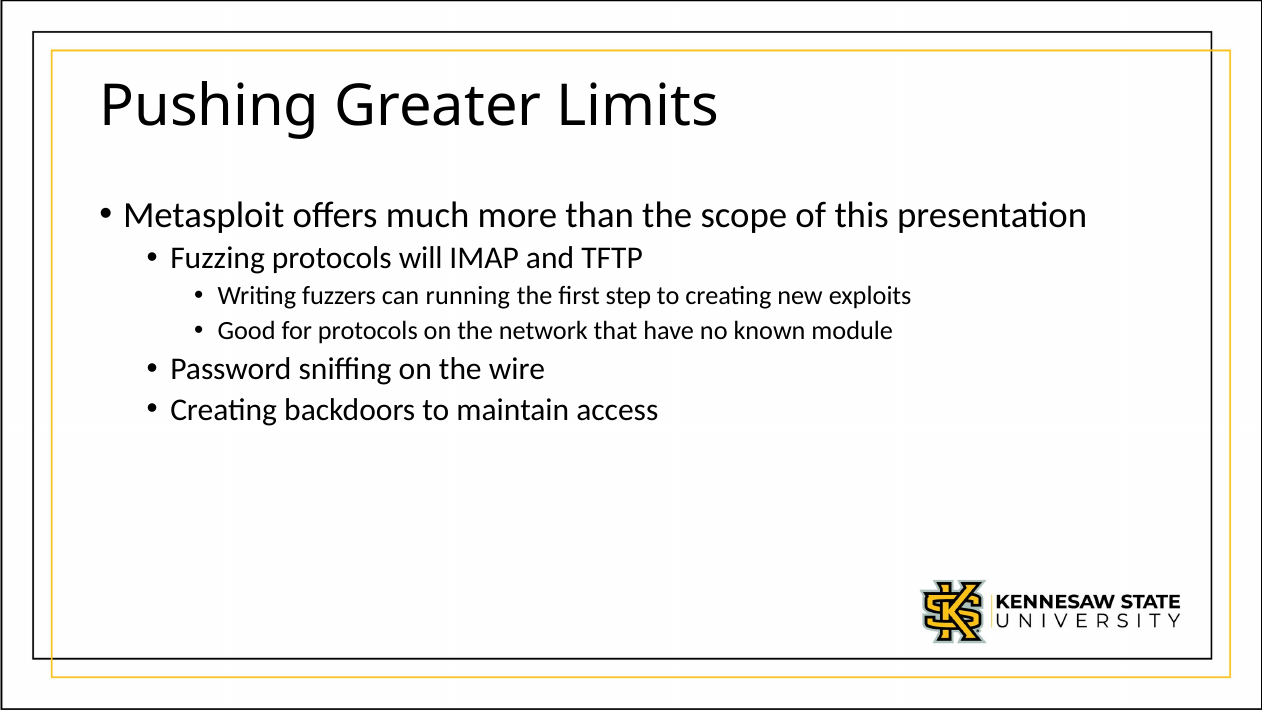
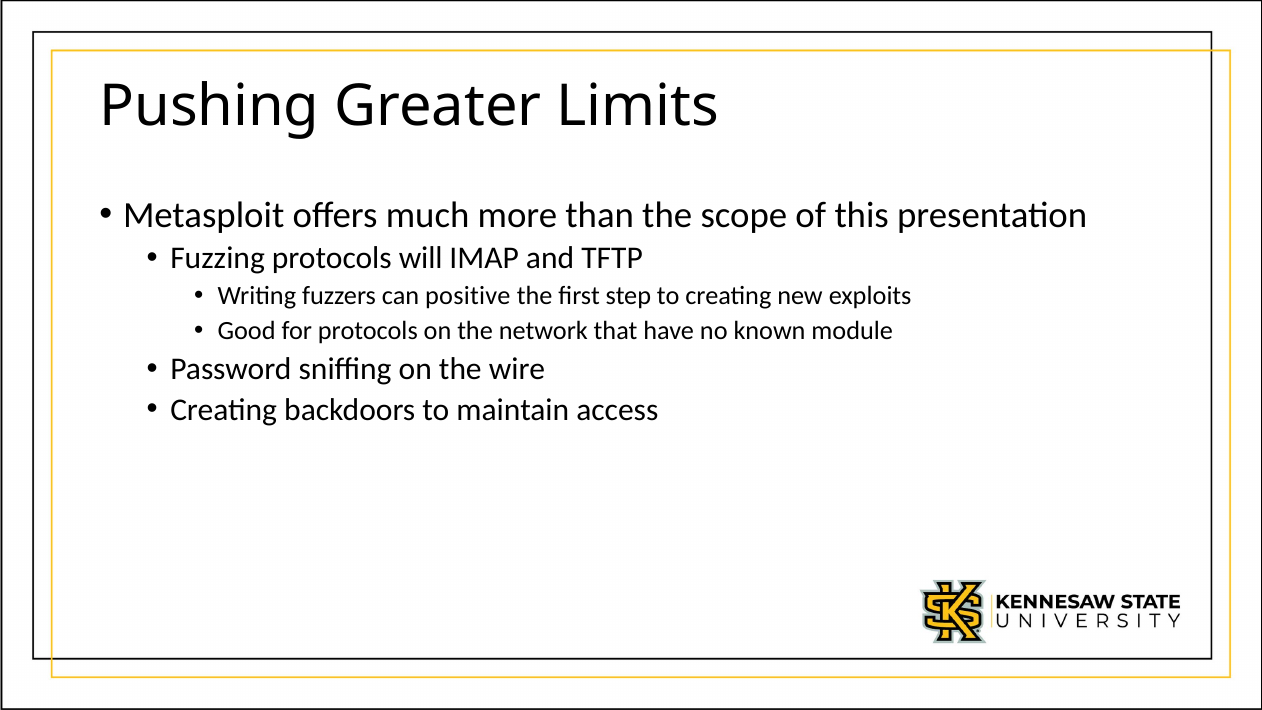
running: running -> positive (468, 296)
